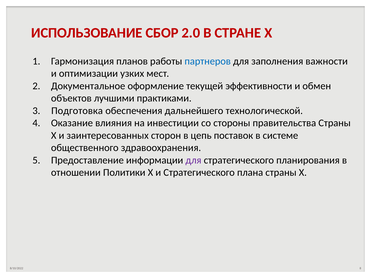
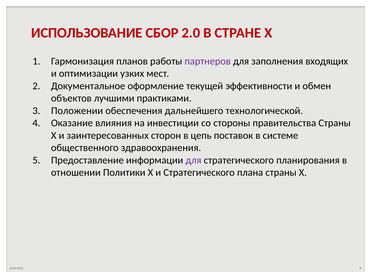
партнеров colour: blue -> purple (208, 61)
важности: важности -> входящих (327, 61)
Подготовка: Подготовка -> Положении (77, 111)
